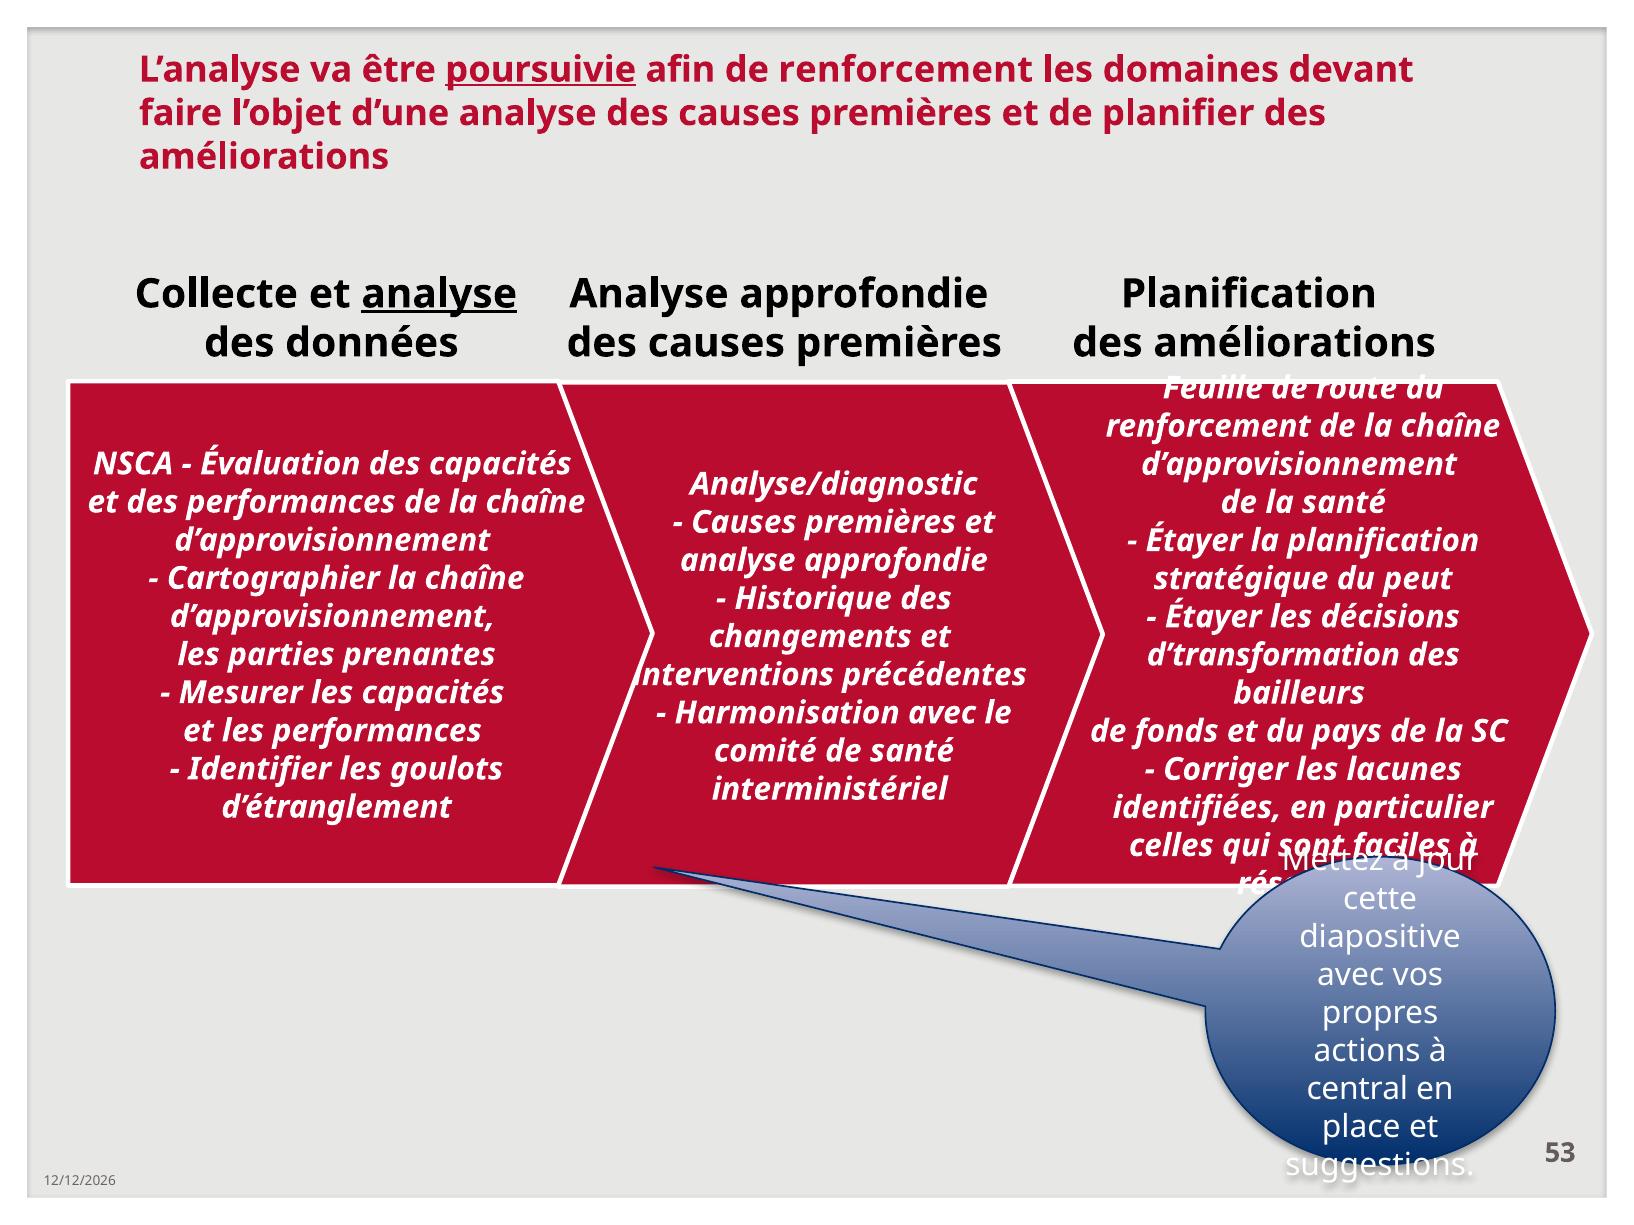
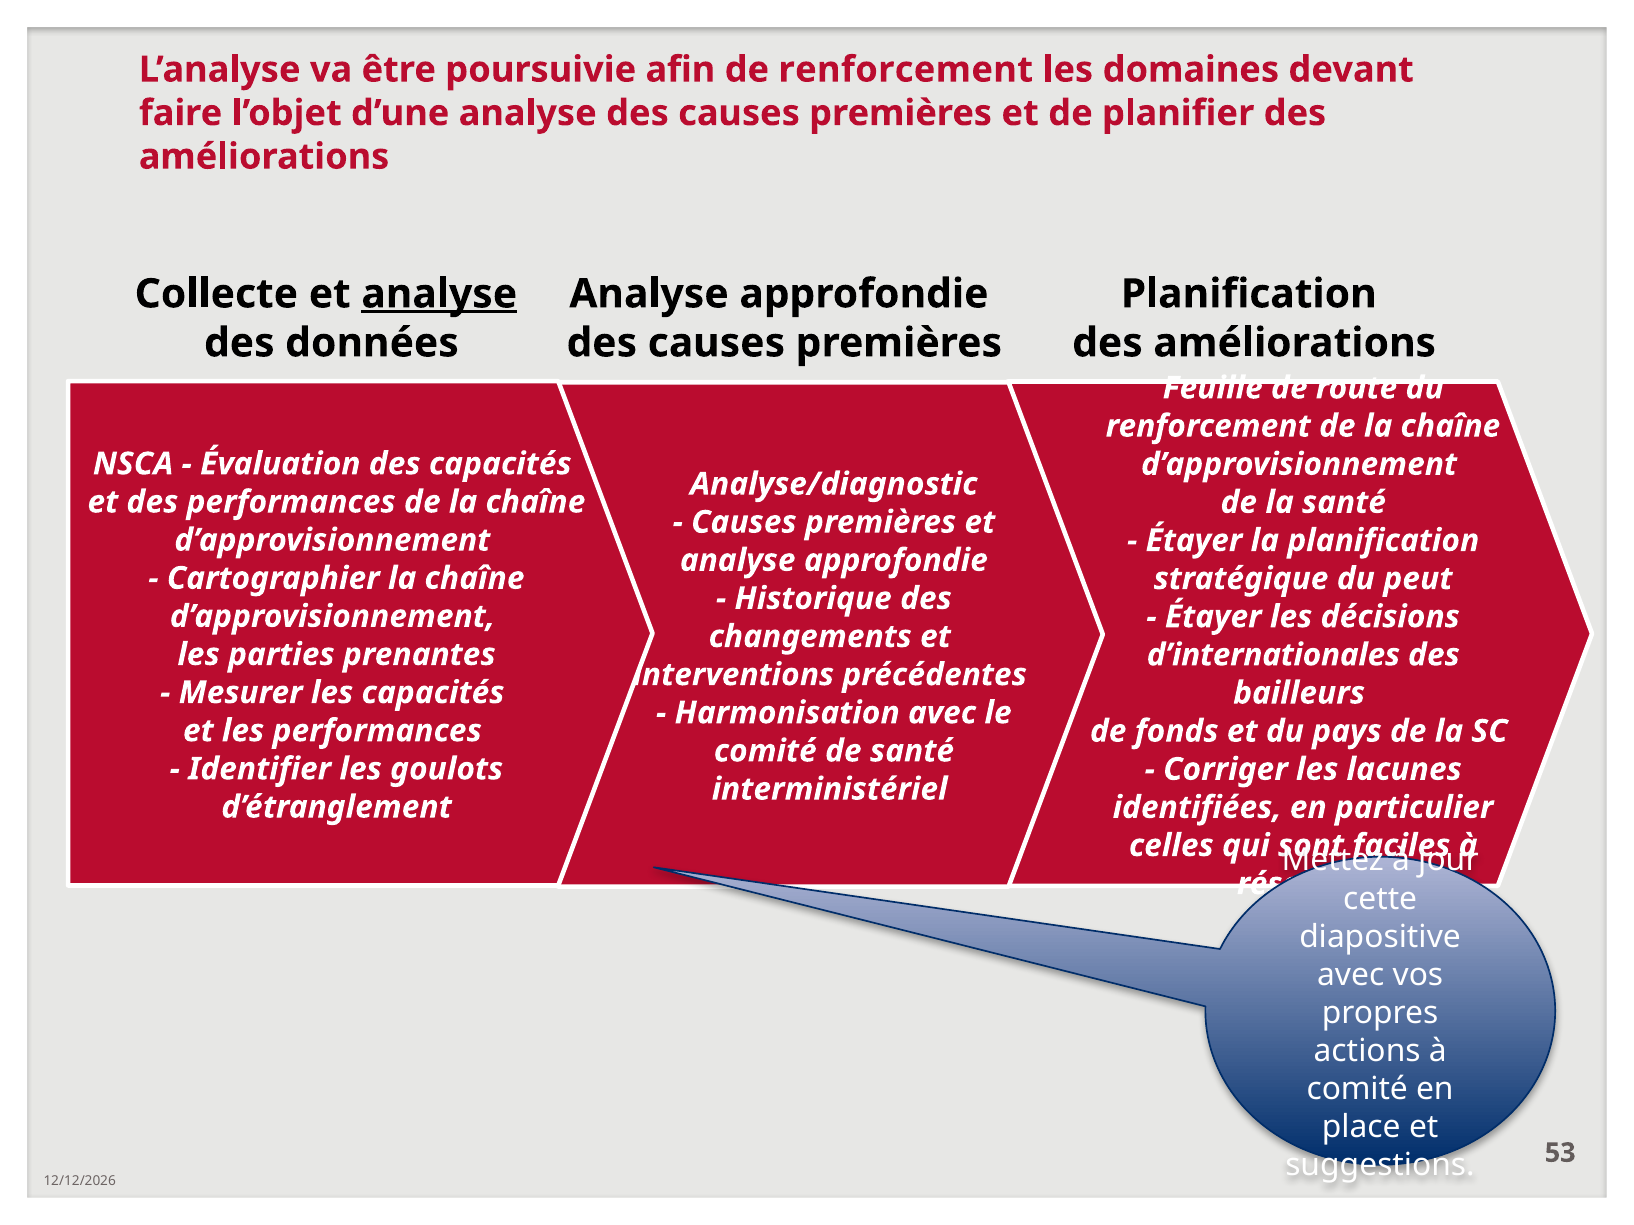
poursuivie underline: present -> none (541, 70)
d’transformation: d’transformation -> d’internationales (1273, 655)
central: central -> comité (1357, 1090)
